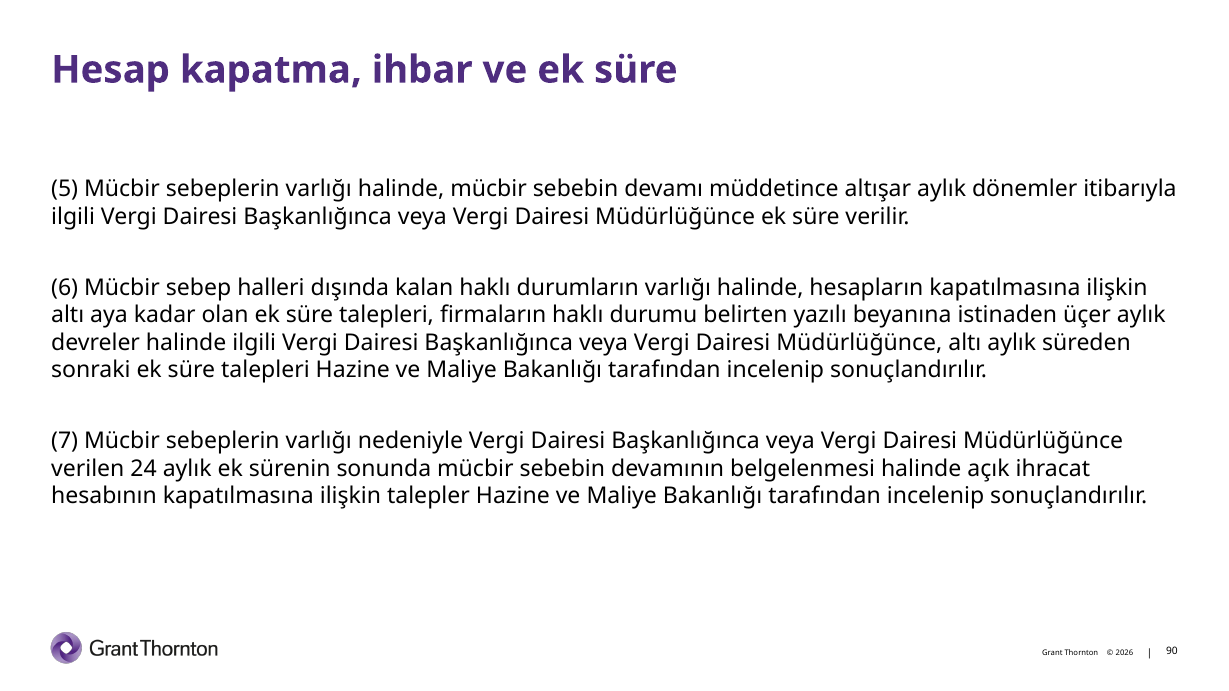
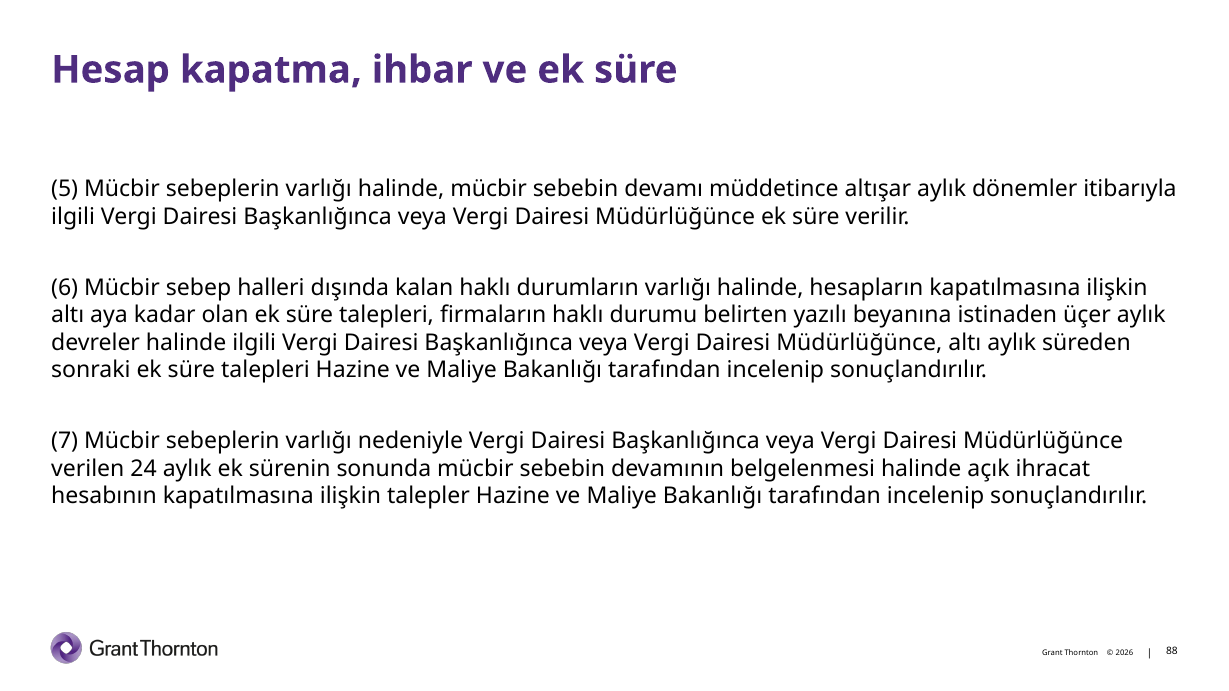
90: 90 -> 88 (1172, 651)
